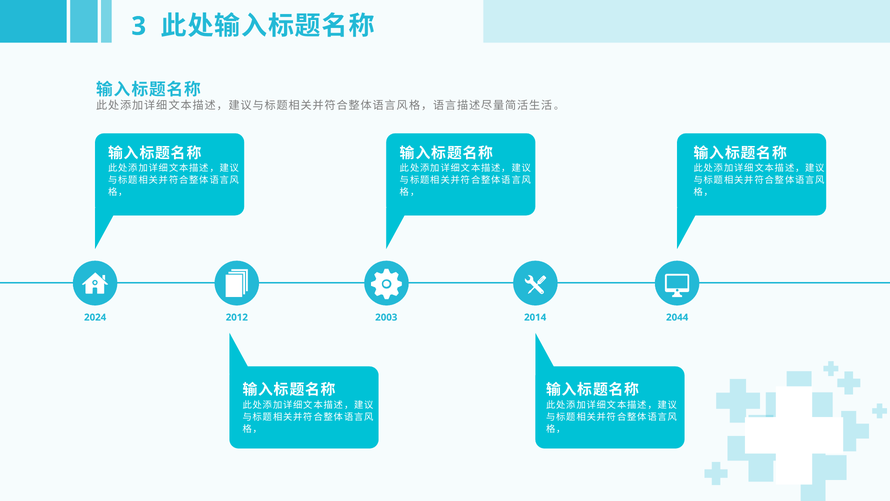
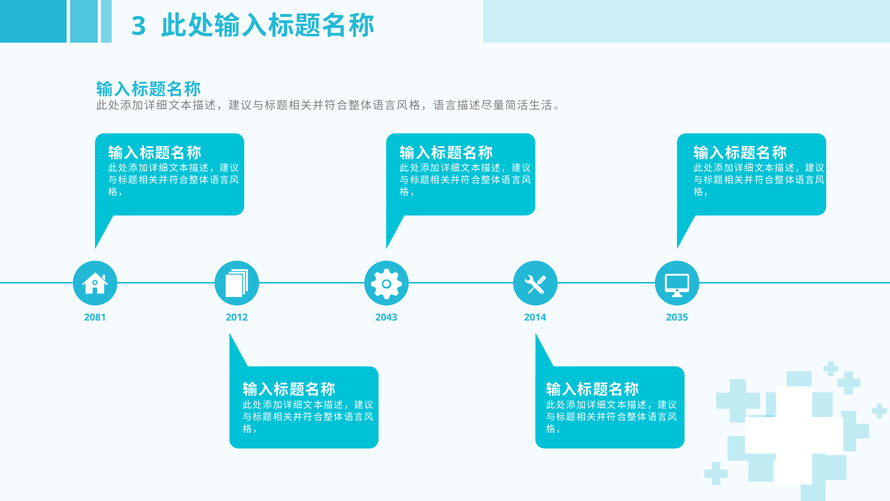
2024: 2024 -> 2081 (95, 317)
2003: 2003 -> 2043 (386, 317)
2044: 2044 -> 2035 (677, 317)
